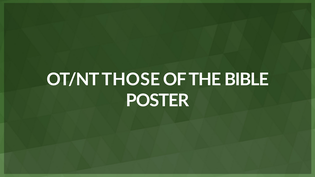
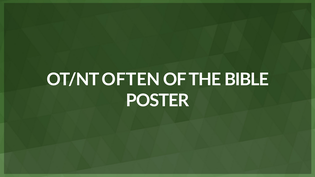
THOSE: THOSE -> OFTEN (131, 80)
